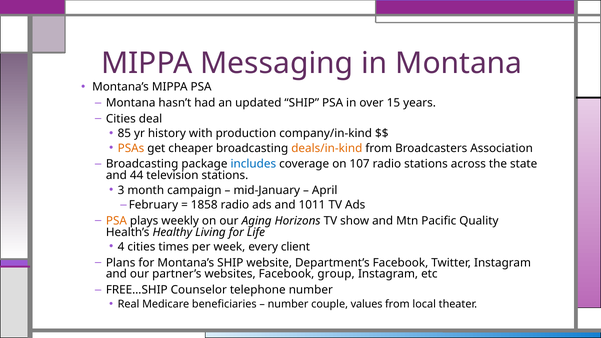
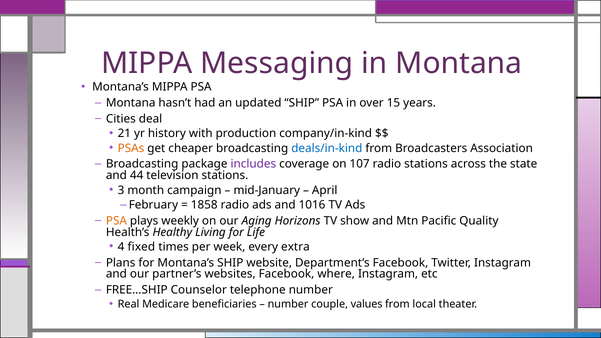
85: 85 -> 21 (124, 134)
deals/in-kind colour: orange -> blue (327, 148)
includes colour: blue -> purple (253, 164)
1011: 1011 -> 1016 (312, 205)
4 cities: cities -> fixed (141, 247)
client: client -> extra (295, 247)
group: group -> where (336, 274)
